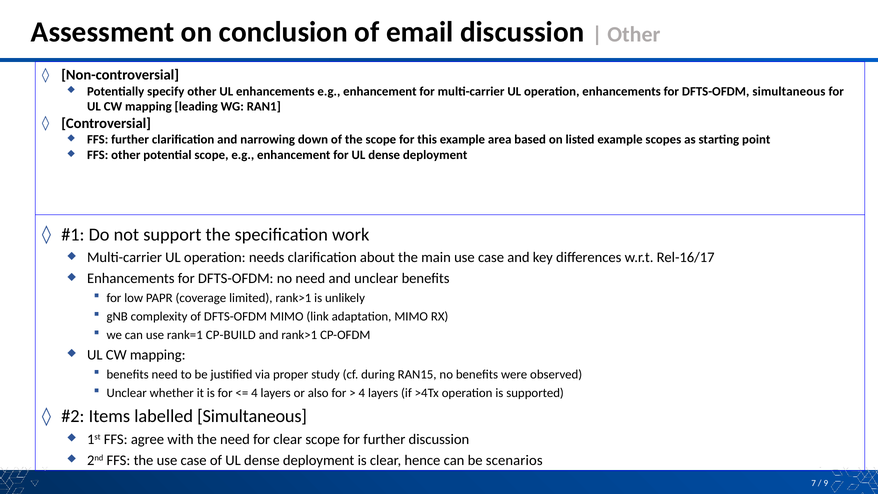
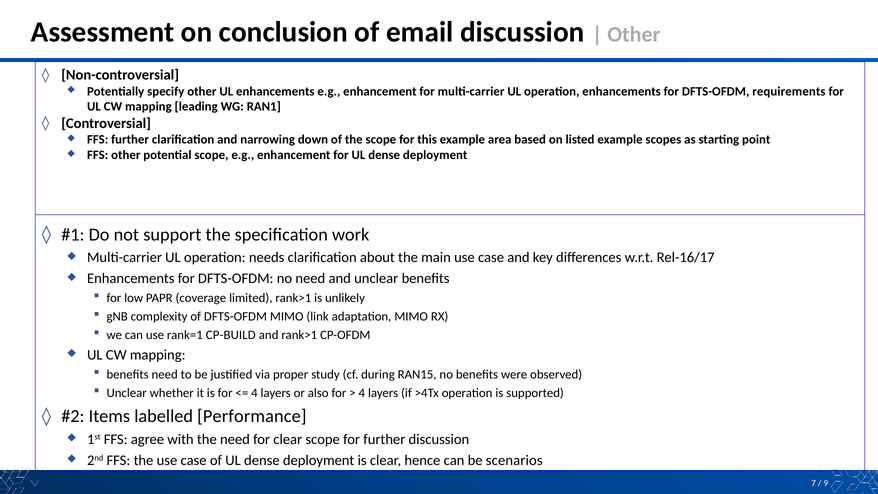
DFTS-OFDM simultaneous: simultaneous -> requirements (789, 91)
labelled Simultaneous: Simultaneous -> Performance (252, 416)
